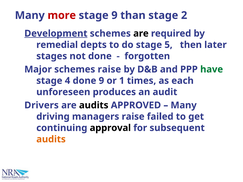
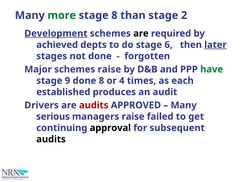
more colour: red -> green (62, 15)
stage 9: 9 -> 8 (114, 15)
remedial: remedial -> achieved (57, 45)
5: 5 -> 6 (168, 45)
later underline: none -> present (215, 45)
4: 4 -> 9 (67, 81)
done 9: 9 -> 8 (101, 81)
1: 1 -> 4 (122, 81)
unforeseen: unforeseen -> established (63, 92)
audits colour: black -> red (94, 105)
driving: driving -> serious (53, 117)
audits colour: orange -> black (51, 139)
